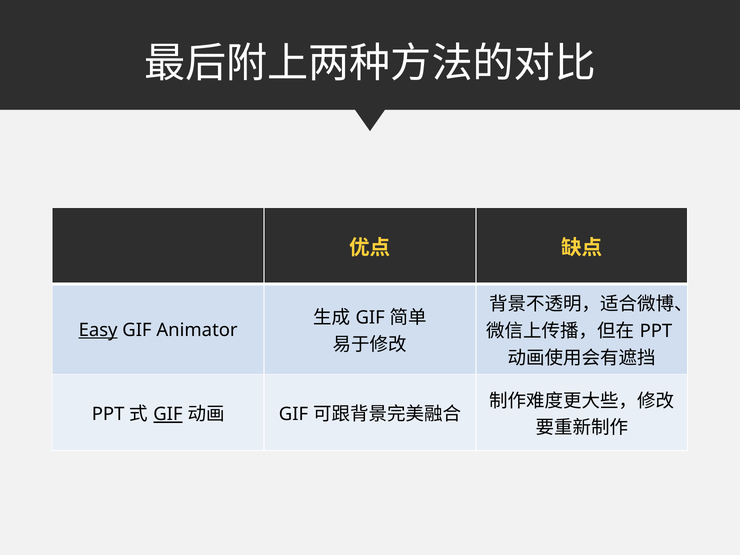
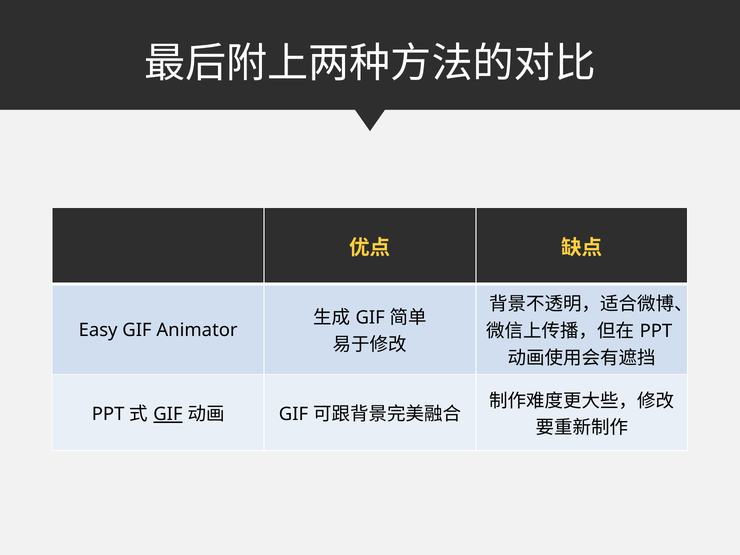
Easy underline: present -> none (98, 330)
